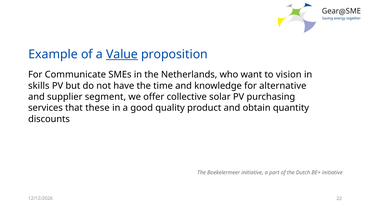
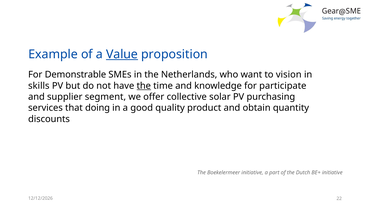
Communicate: Communicate -> Demonstrable (75, 75)
the underline: none -> present (144, 86)
alternative: alternative -> participate (283, 86)
these: these -> doing (98, 108)
